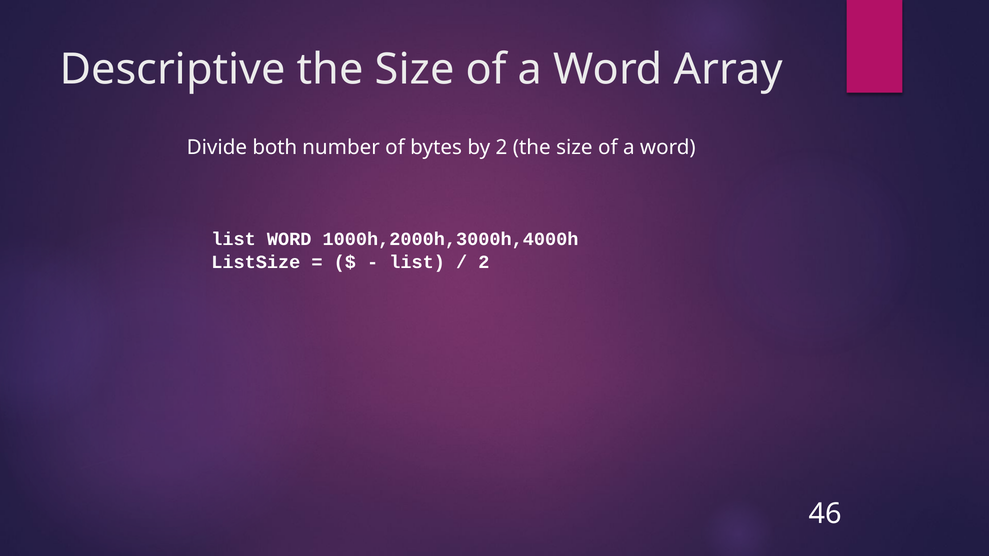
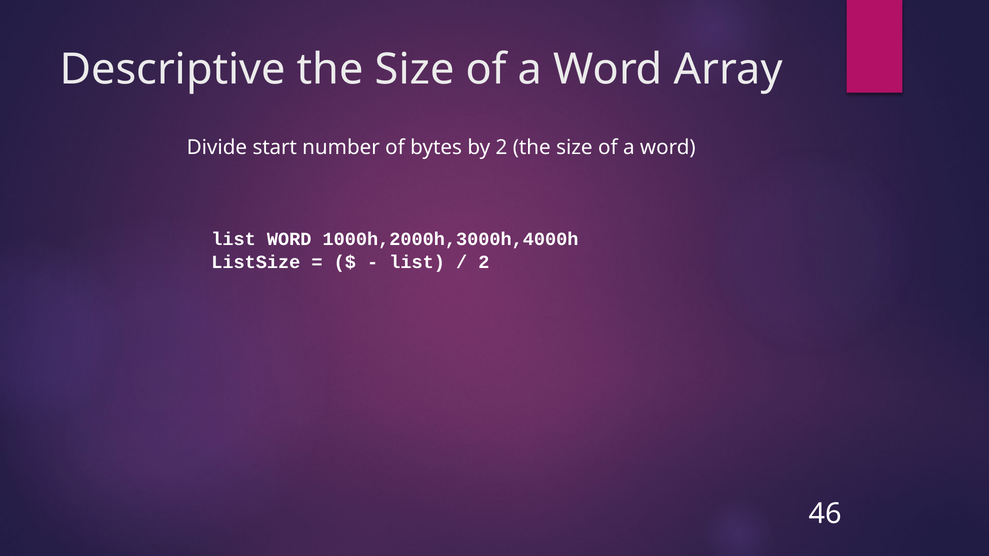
both: both -> start (275, 147)
